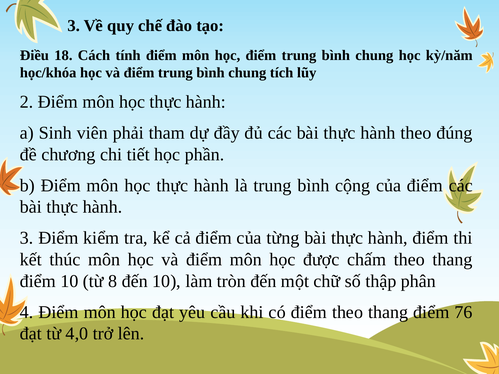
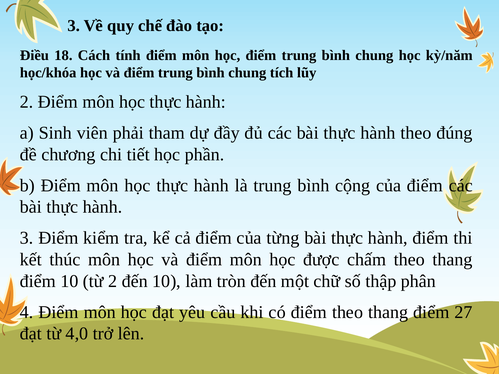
từ 8: 8 -> 2 (113, 281)
76: 76 -> 27 (463, 312)
